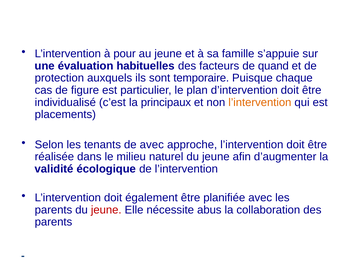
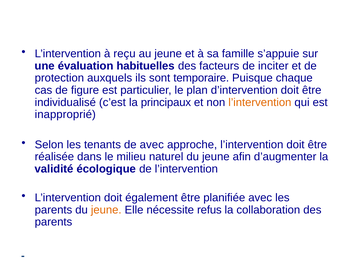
pour: pour -> reçu (124, 54)
quand: quand -> inciter (273, 66)
placements: placements -> inapproprié (65, 114)
jeune colour: red -> orange (106, 210)
abus: abus -> refus (209, 210)
